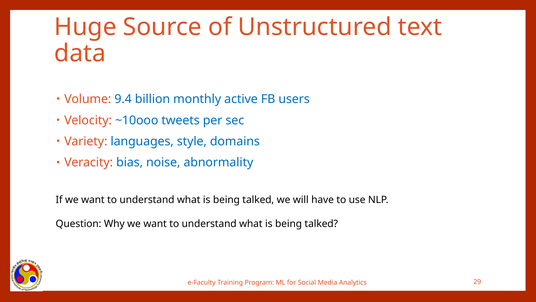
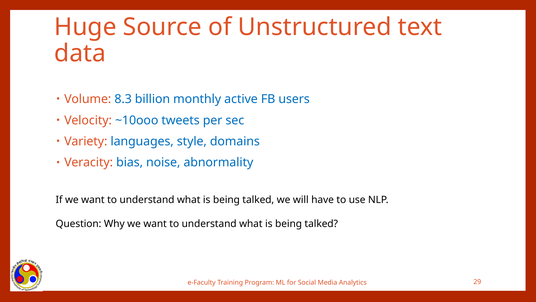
9.4: 9.4 -> 8.3 (123, 99)
